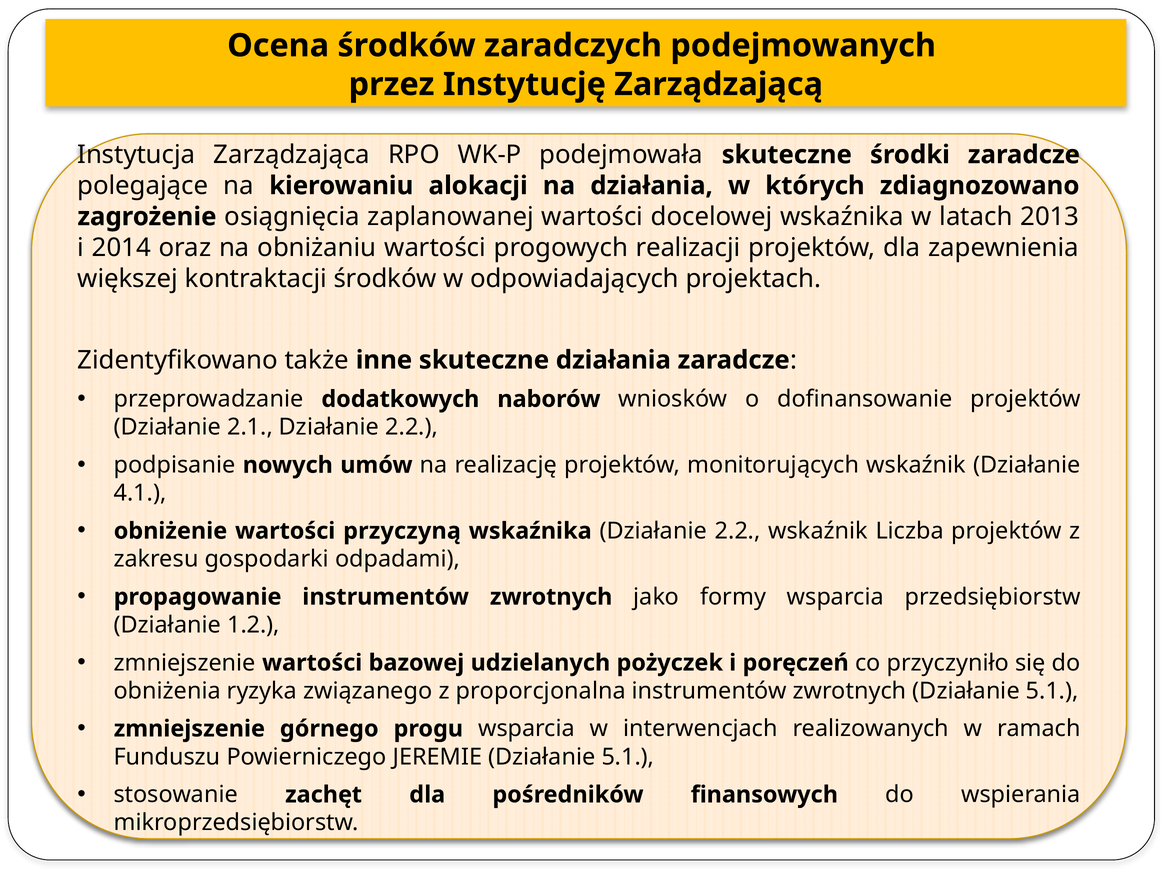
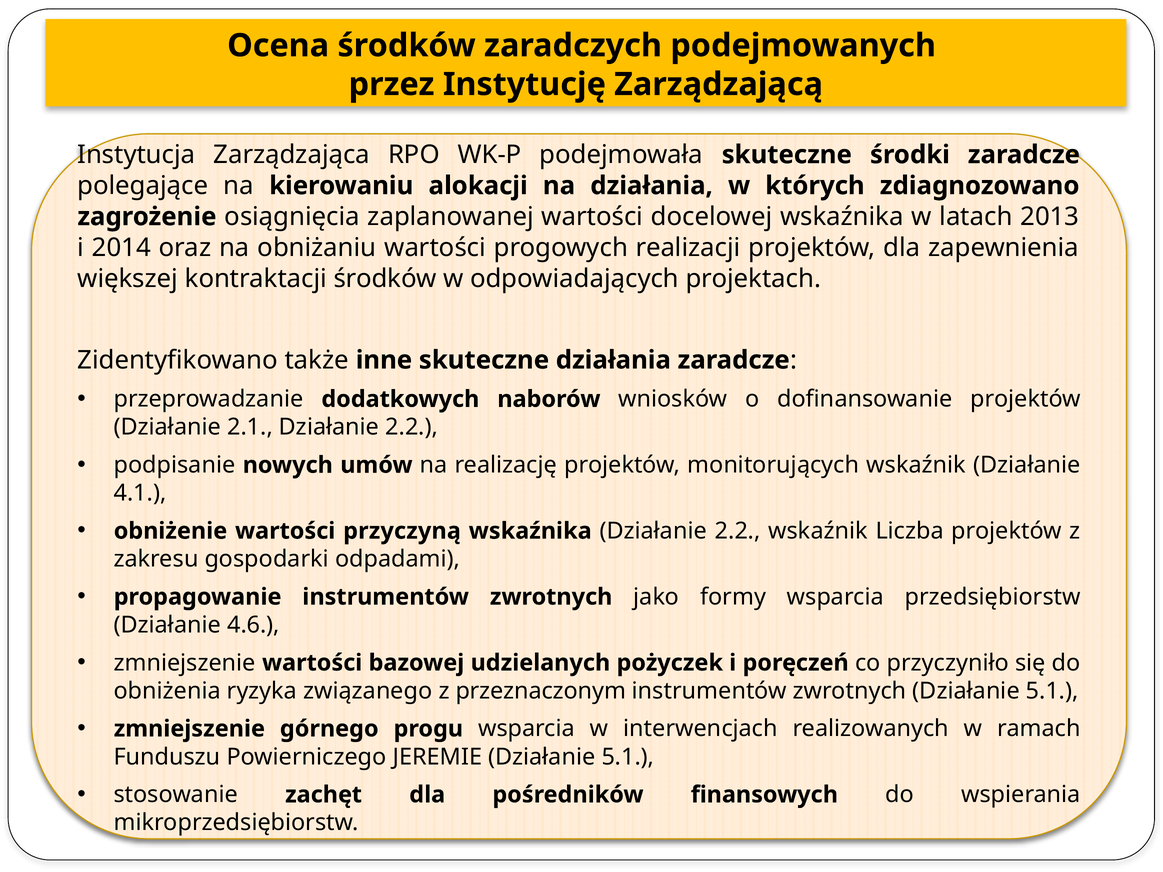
1.2: 1.2 -> 4.6 (253, 625)
proporcjonalna: proporcjonalna -> przeznaczonym (541, 691)
